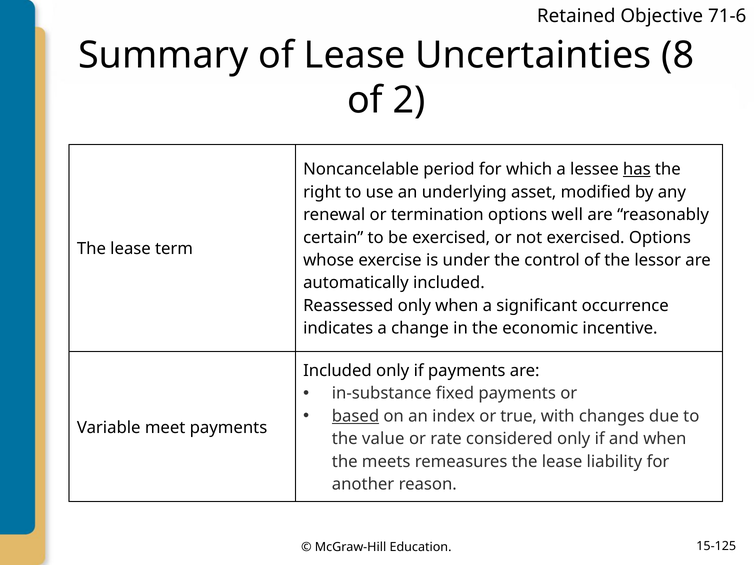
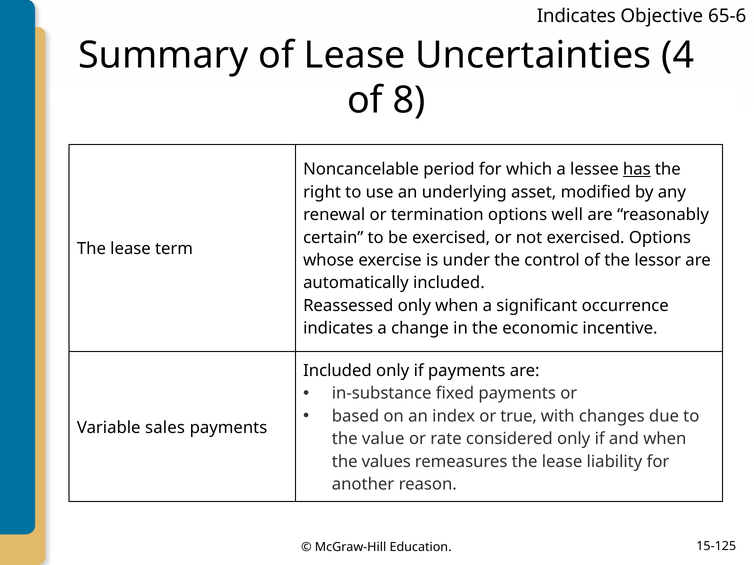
Retained: Retained -> Indicates (576, 16)
71-6: 71-6 -> 65-6 (727, 16)
8: 8 -> 4 (678, 55)
2: 2 -> 8 (409, 101)
based underline: present -> none (356, 417)
meet: meet -> sales (165, 428)
meets: meets -> values (386, 462)
